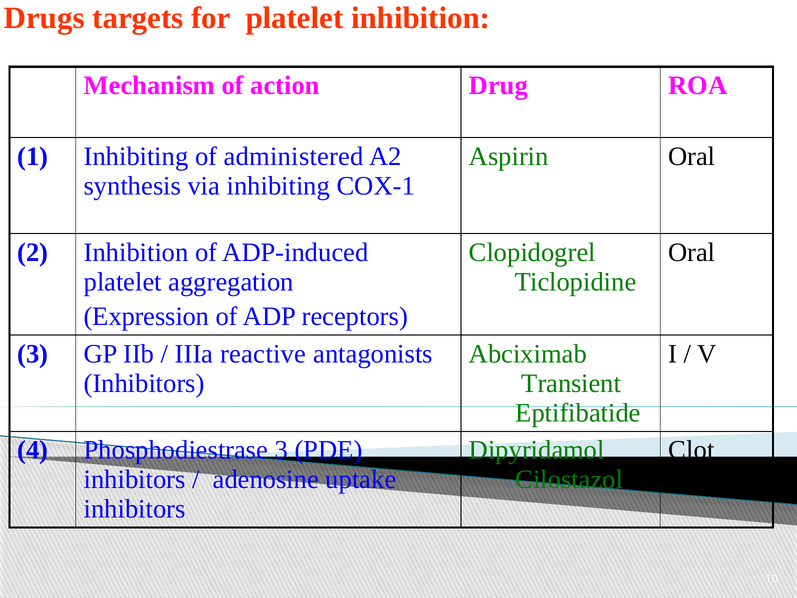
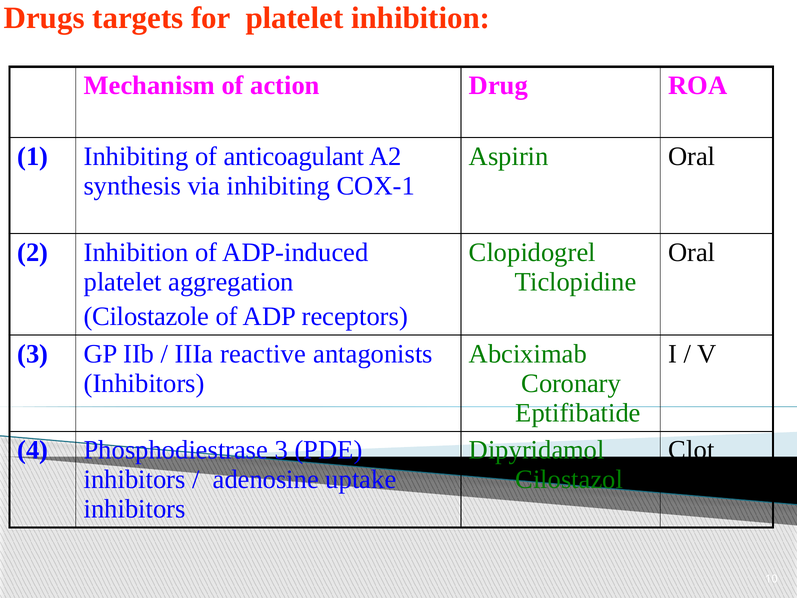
administered: administered -> anticoagulant (294, 156)
Expression: Expression -> Cilostazole (146, 316)
Transient: Transient -> Coronary (571, 383)
